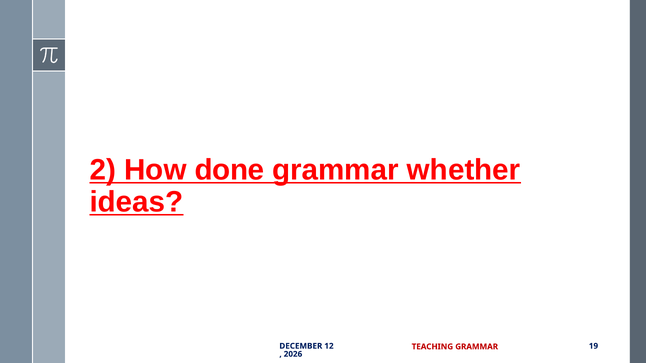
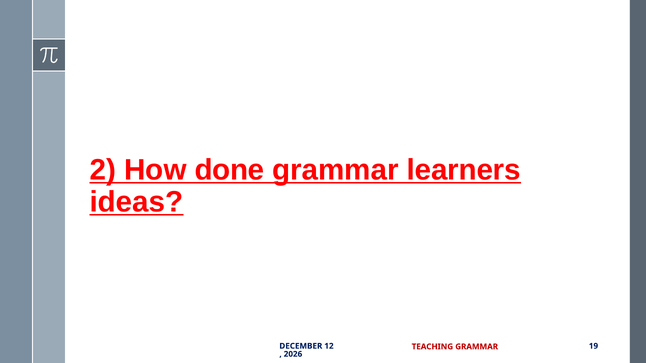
whether: whether -> learners (464, 170)
